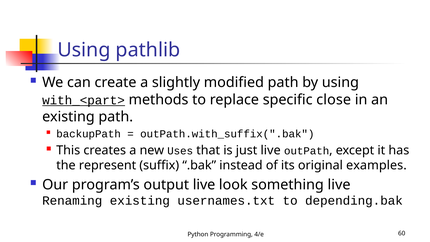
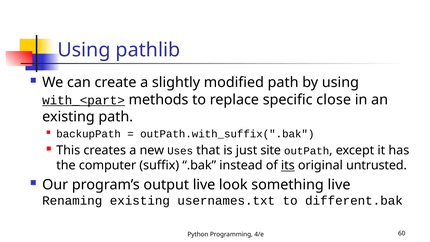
just live: live -> site (271, 150)
represent: represent -> computer (108, 165)
its underline: none -> present (288, 165)
examples: examples -> untrusted (376, 165)
depending.bak: depending.bak -> different.bak (354, 201)
